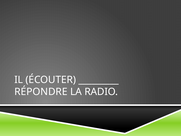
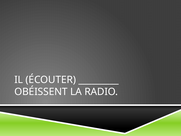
RÉPONDRE: RÉPONDRE -> OBÉISSENT (41, 92)
